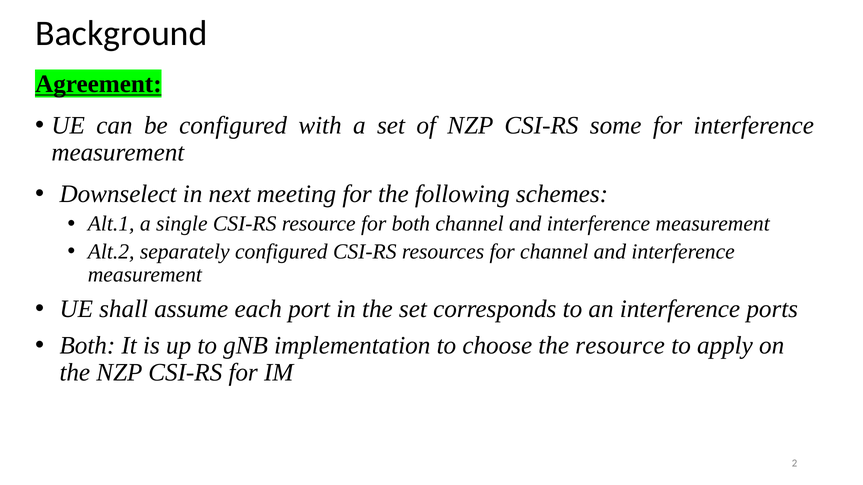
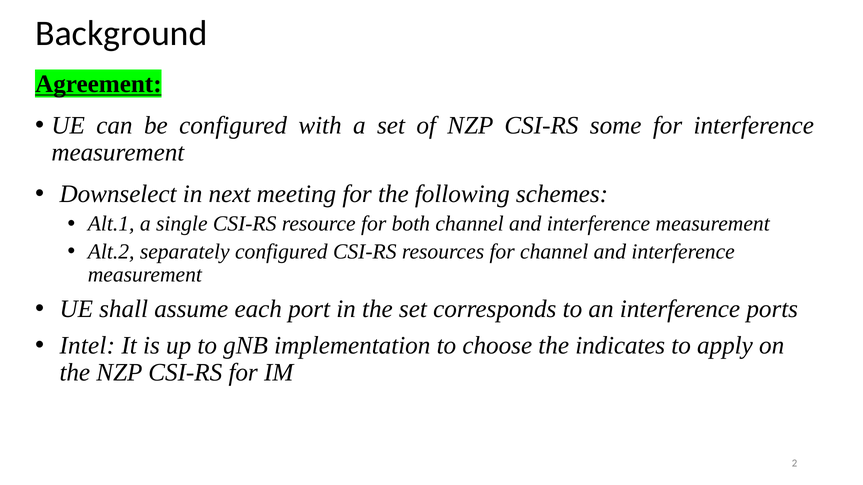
Both: Both -> Intel (87, 346)
the resource: resource -> indicates (620, 346)
